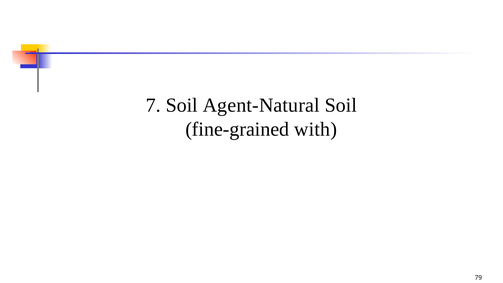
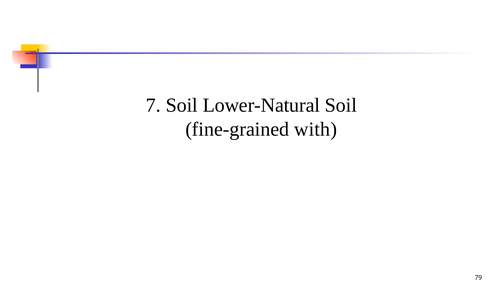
Agent-Natural: Agent-Natural -> Lower-Natural (261, 105)
